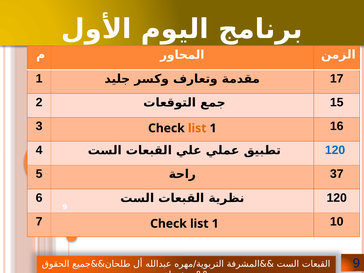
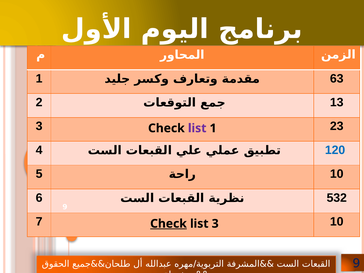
17: 17 -> 63 (337, 78)
15: 15 -> 13 (337, 102)
list colour: orange -> purple (197, 128)
16: 16 -> 23 (337, 126)
37: 37 -> 10 (337, 174)
120: 120 -> 532 (337, 198)
Check underline: none -> present (168, 224)
1: 1 -> 3 (215, 224)
